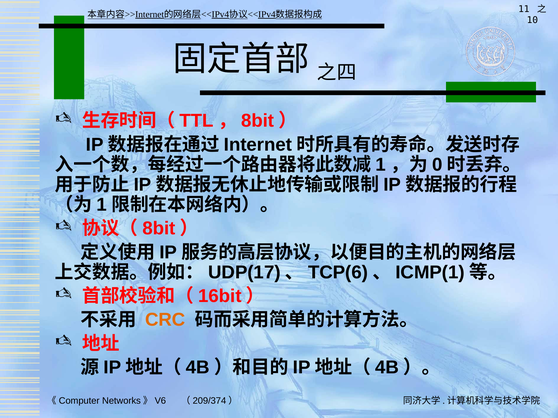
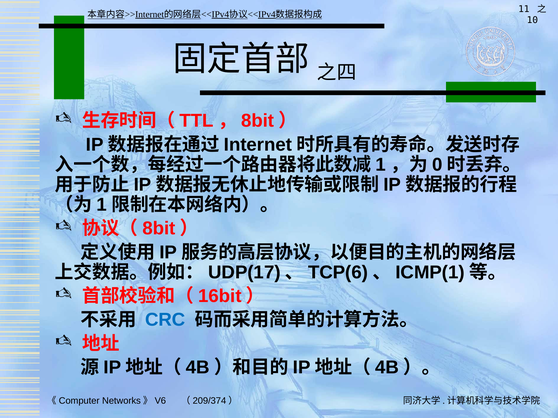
CRC colour: orange -> blue (165, 320)
